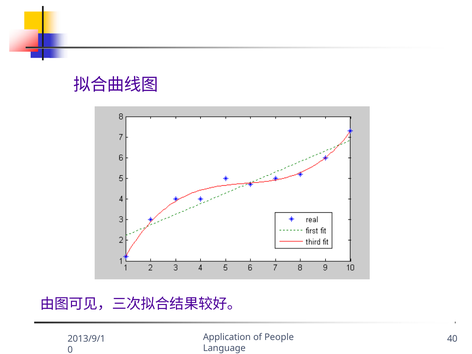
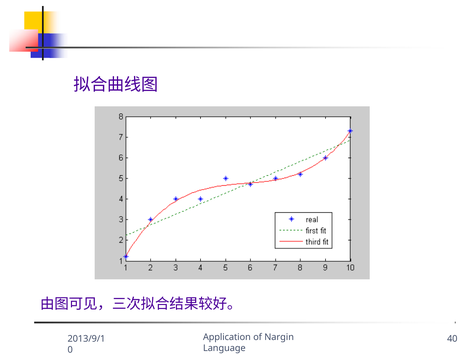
People: People -> Nargin (279, 337)
